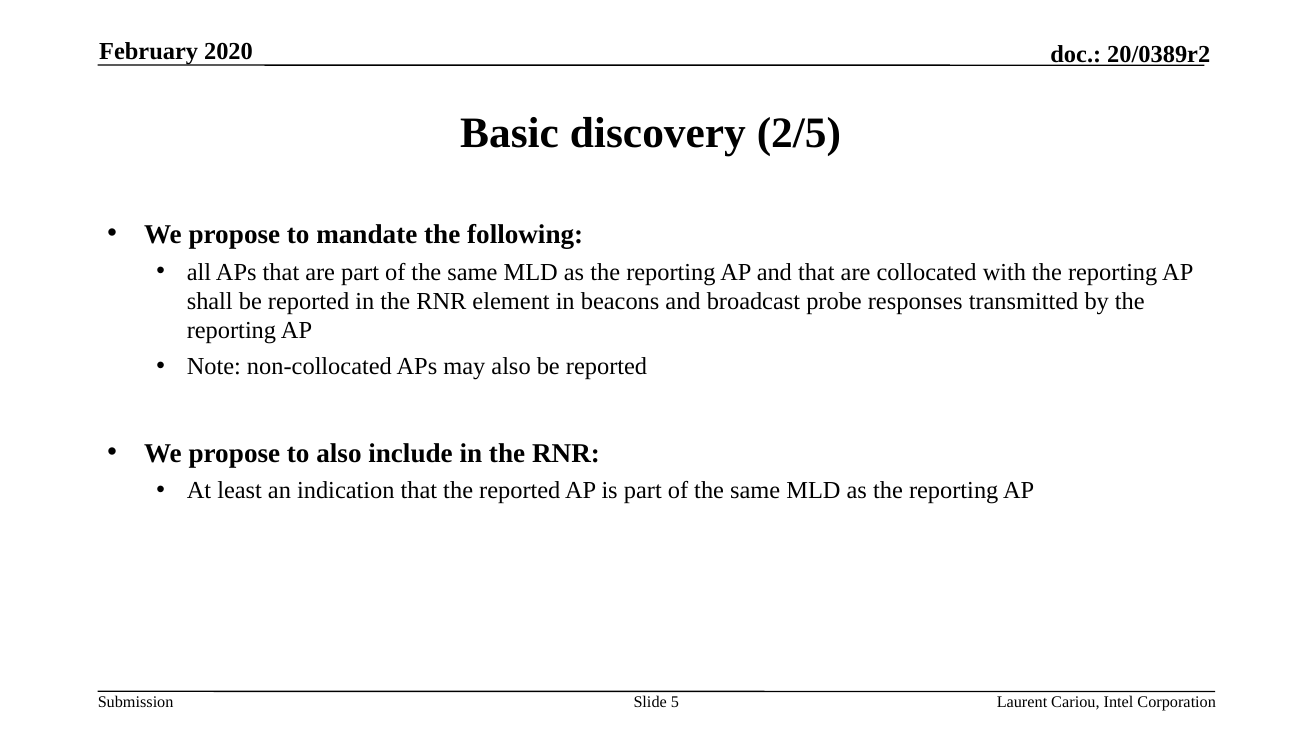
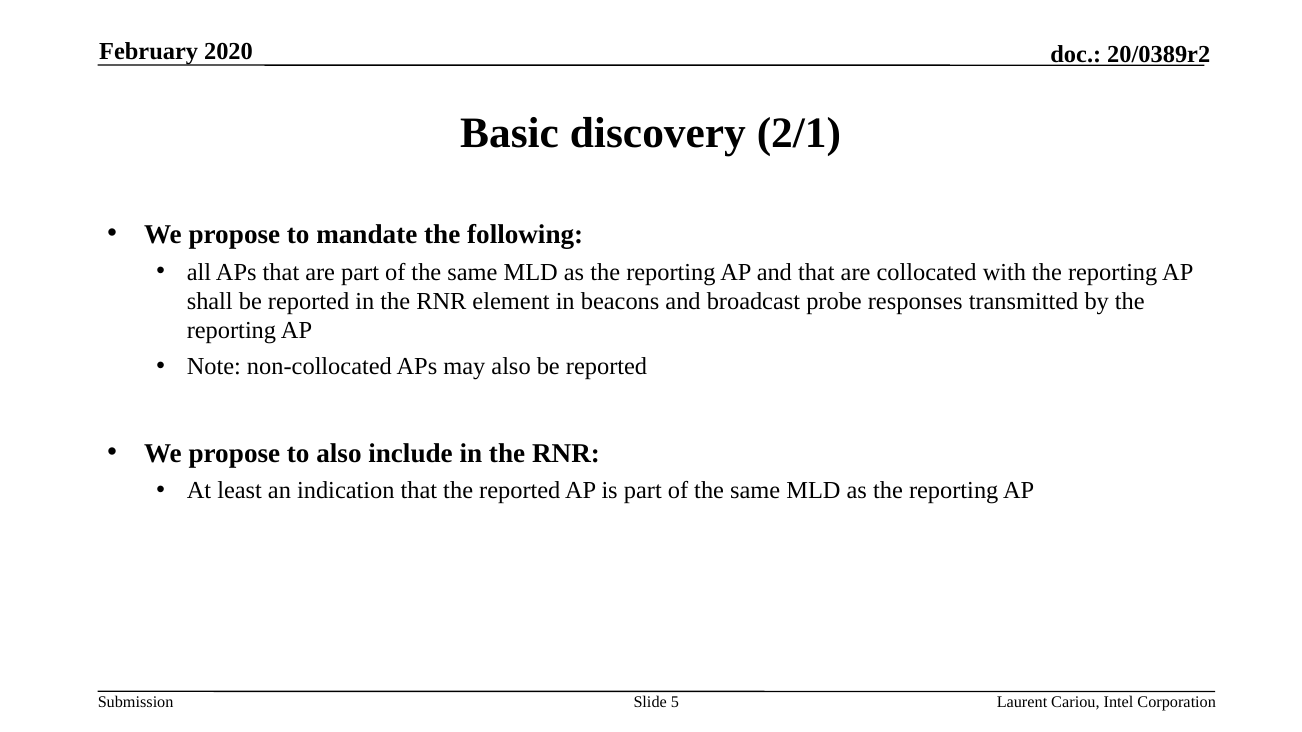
2/5: 2/5 -> 2/1 (799, 133)
